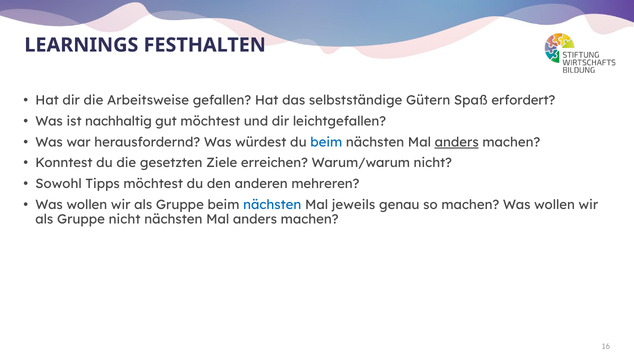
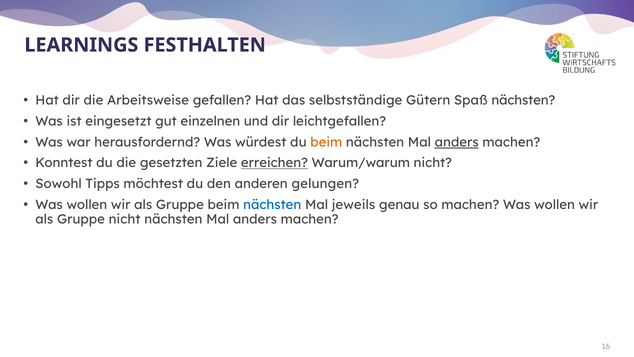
Spaß erfordert: erfordert -> nächsten (523, 100)
nachhaltig: nachhaltig -> eingesetzt (118, 121)
gut möchtest: möchtest -> einzelnen (210, 121)
beim colour: blue -> orange (326, 142)
erreichen underline: none -> present (274, 163)
mehreren: mehreren -> gelungen (325, 184)
